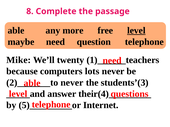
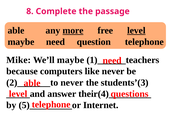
more underline: none -> present (73, 31)
We’ll twenty: twenty -> maybe (71, 60)
lots: lots -> like (92, 72)
